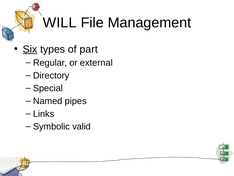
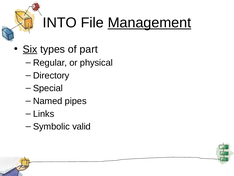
WILL: WILL -> INTO (60, 23)
Management underline: none -> present (149, 23)
external: external -> physical (96, 63)
